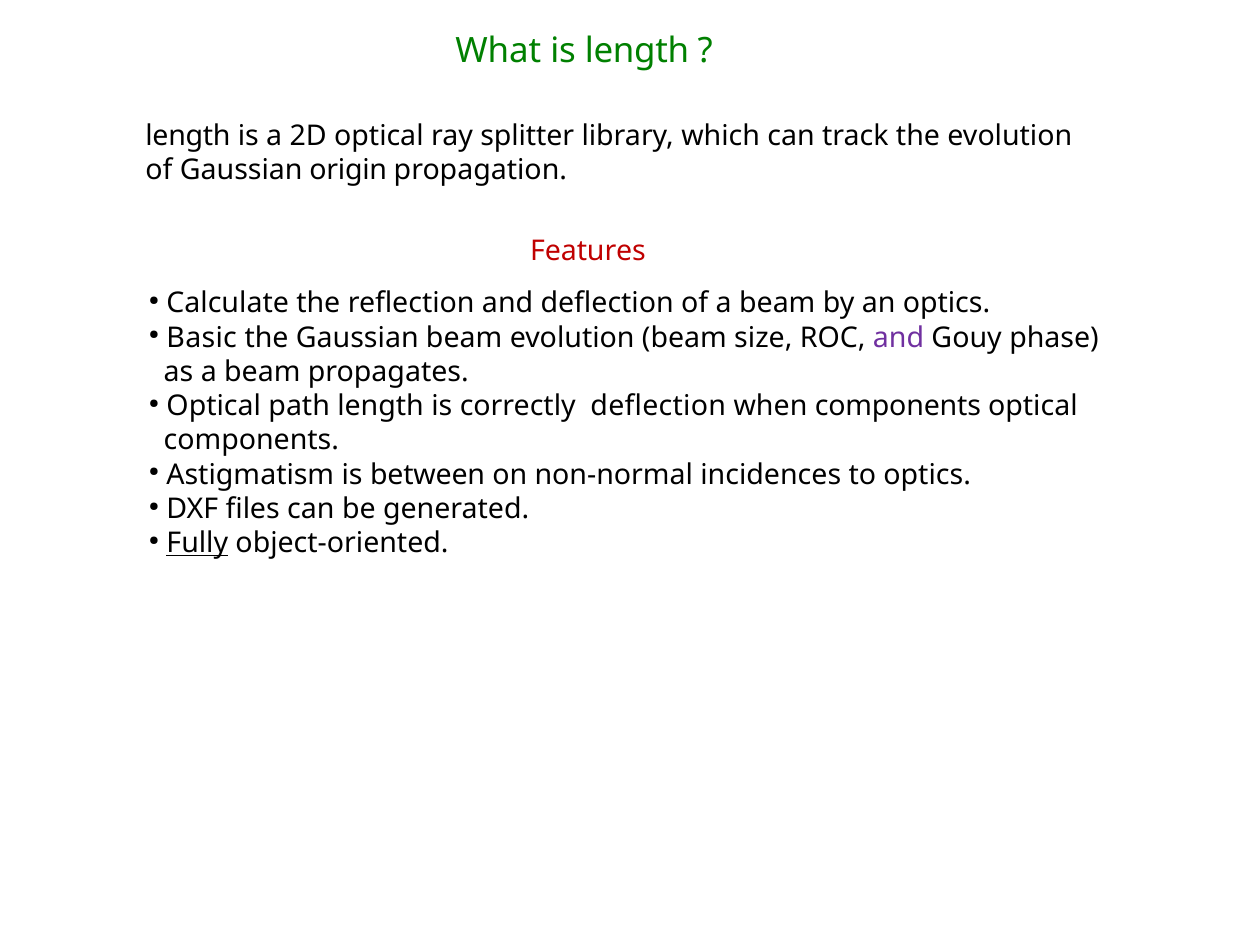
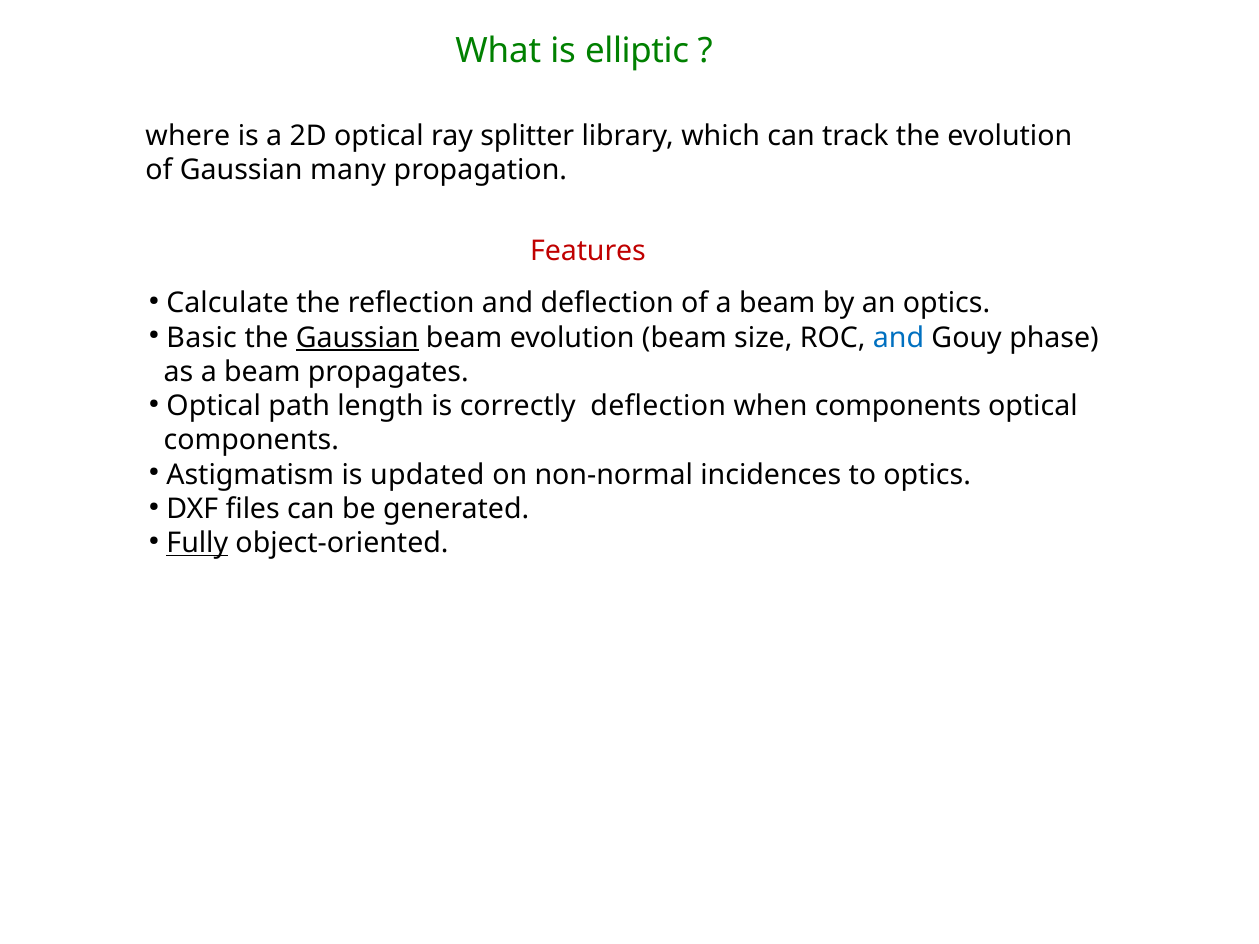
is length: length -> elliptic (637, 51)
length: length -> where (188, 136)
origin: origin -> many (348, 170)
Gaussian underline: none -> present (357, 338)
and colour: purple -> blue (899, 338)
between: between -> updated (427, 475)
